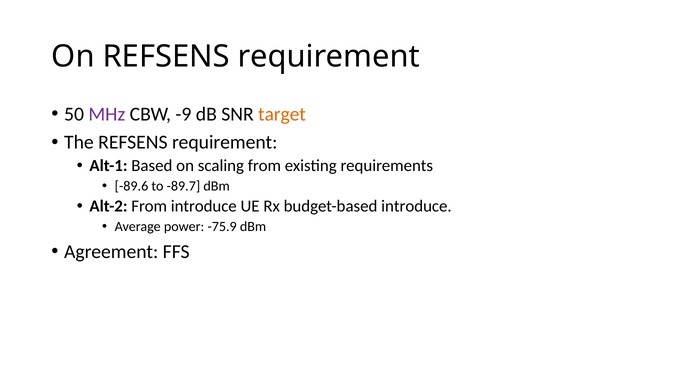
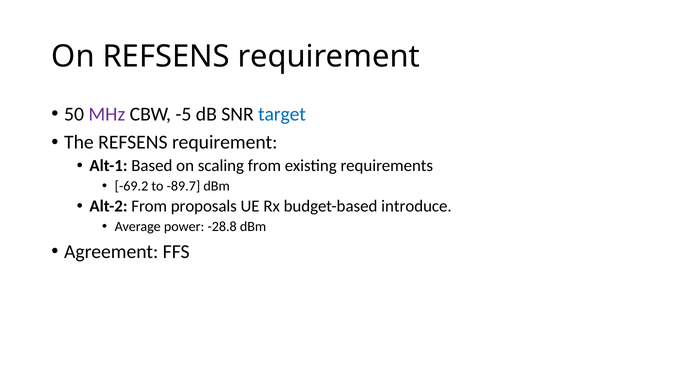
-9: -9 -> -5 (183, 114)
target colour: orange -> blue (282, 114)
-89.6: -89.6 -> -69.2 (132, 186)
From introduce: introduce -> proposals (204, 206)
-75.9: -75.9 -> -28.8 (222, 226)
